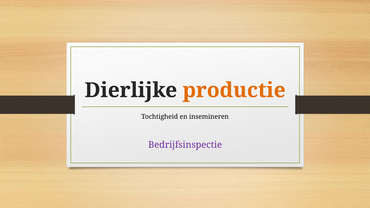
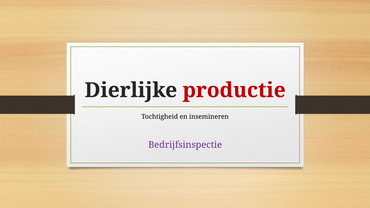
productie colour: orange -> red (234, 90)
